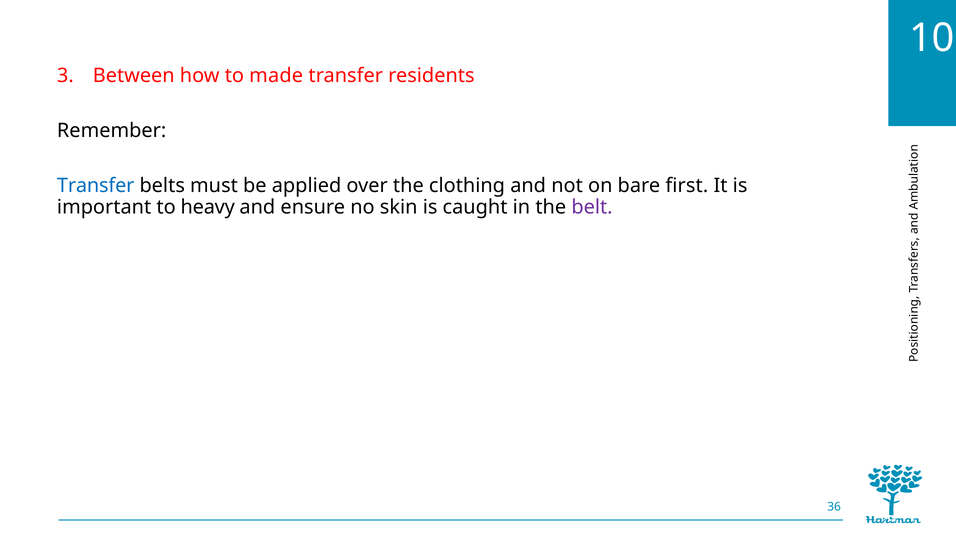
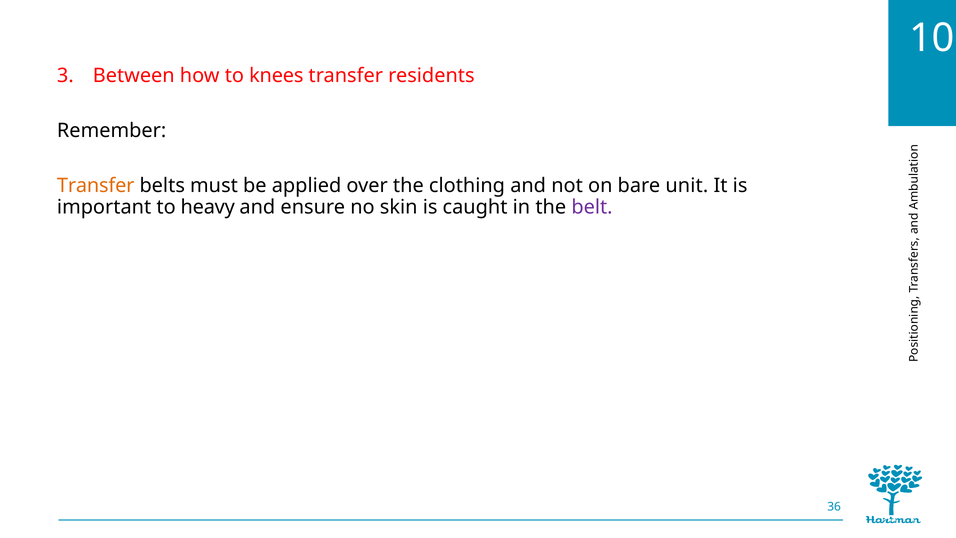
made: made -> knees (276, 75)
Transfer colour: blue -> orange (96, 185)
first: first -> unit (687, 185)
